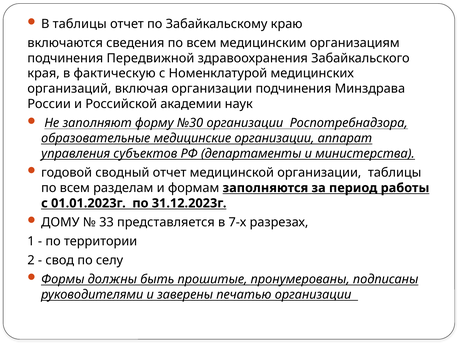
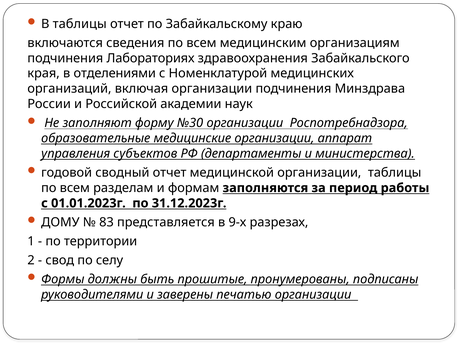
Передвижной: Передвижной -> Лабораториях (151, 58)
фактическую: фактическую -> отделениями (115, 73)
33: 33 -> 83 (107, 222)
7-х: 7-х -> 9-х (237, 222)
